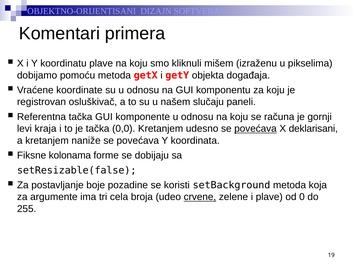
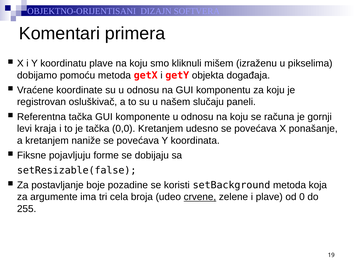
povećava underline: present -> none (255, 129)
deklarisani: deklarisani -> ponašanje (313, 129)
kolonama: kolonama -> pojavljuju (70, 155)
